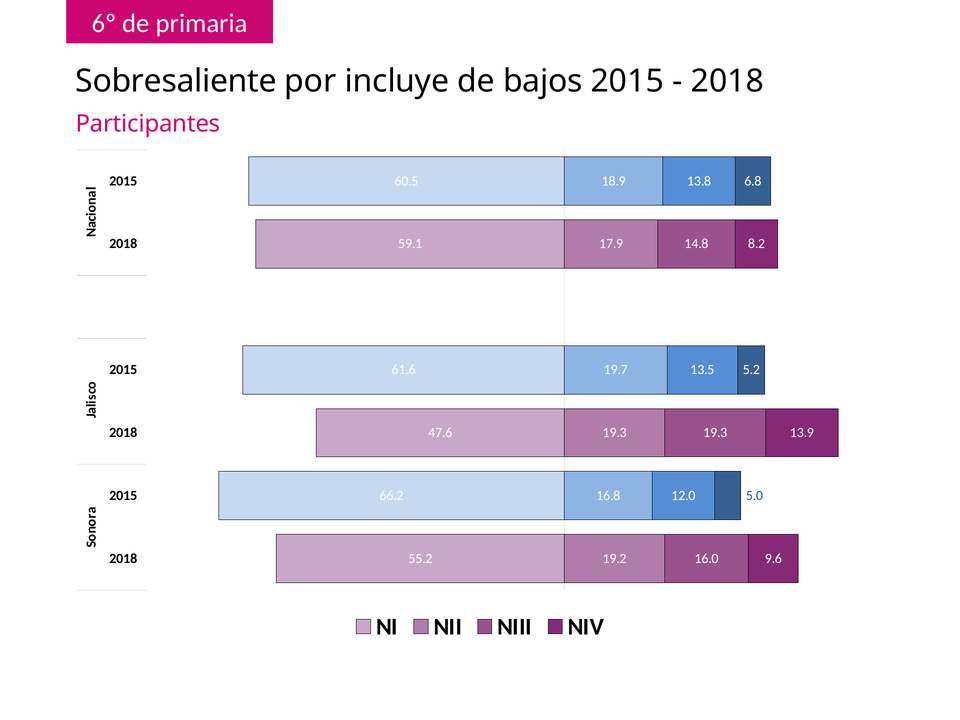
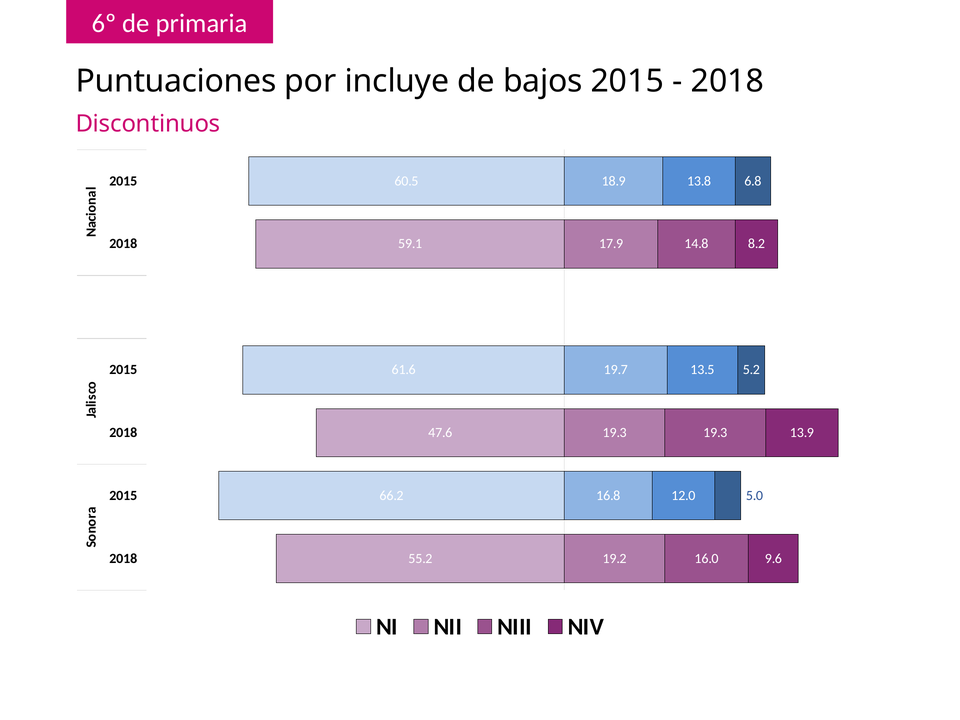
Sobresaliente: Sobresaliente -> Puntuaciones (176, 81)
Participantes: Participantes -> Discontinuos (148, 124)
